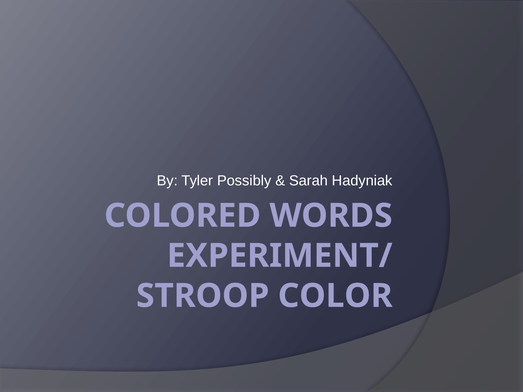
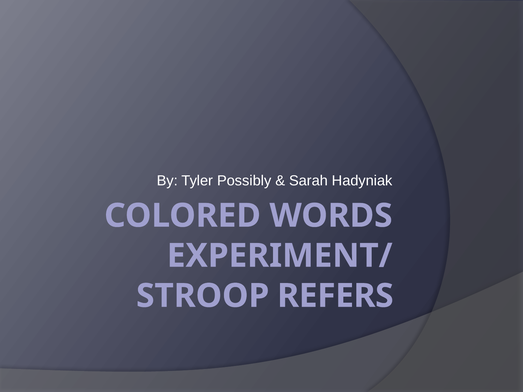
COLOR: COLOR -> REFERS (335, 296)
